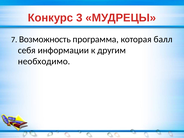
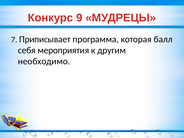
3: 3 -> 9 (79, 18)
Возможность: Возможность -> Приписывает (45, 39)
информации: информации -> мероприятия (63, 50)
